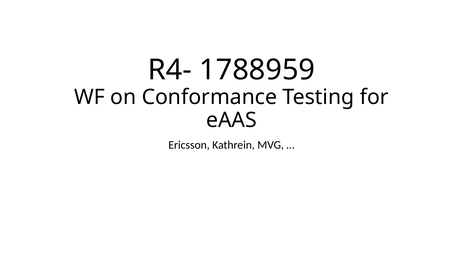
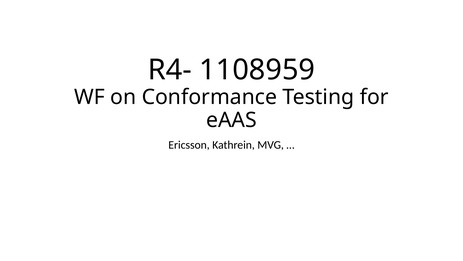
1788959: 1788959 -> 1108959 (257, 70)
